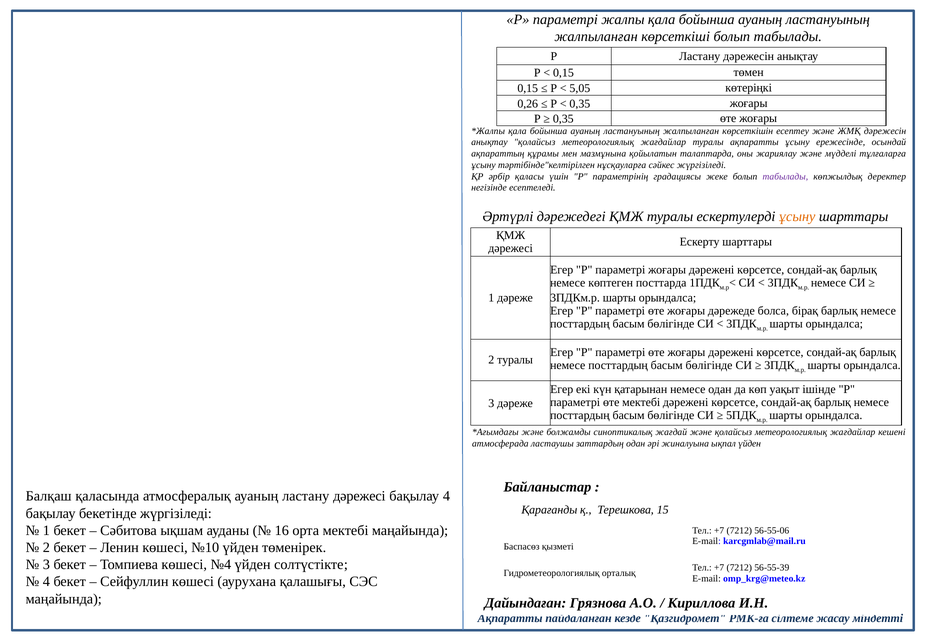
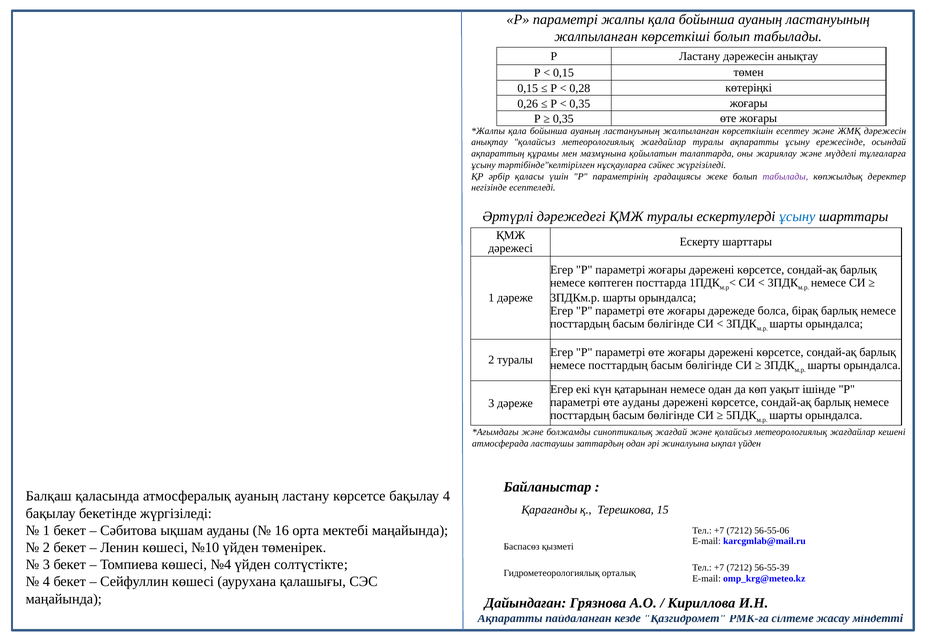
5,05: 5,05 -> 0,28 (580, 88)
ұсыну colour: orange -> blue (797, 216)
өте мектебі: мектебі -> ауданы (641, 402)
ластану дәрежесі: дәрежесі -> көрсетсе (359, 496)
